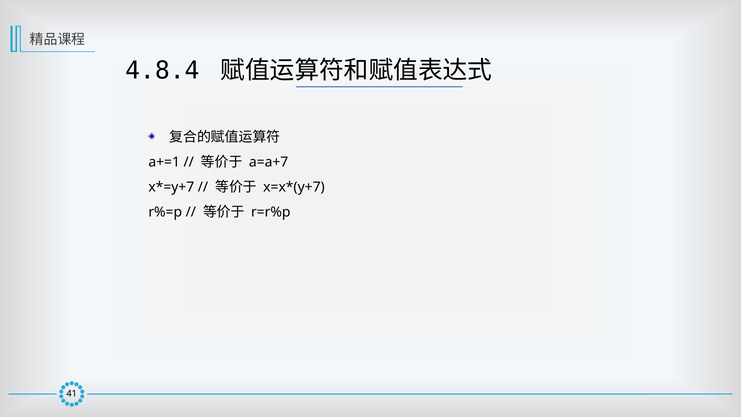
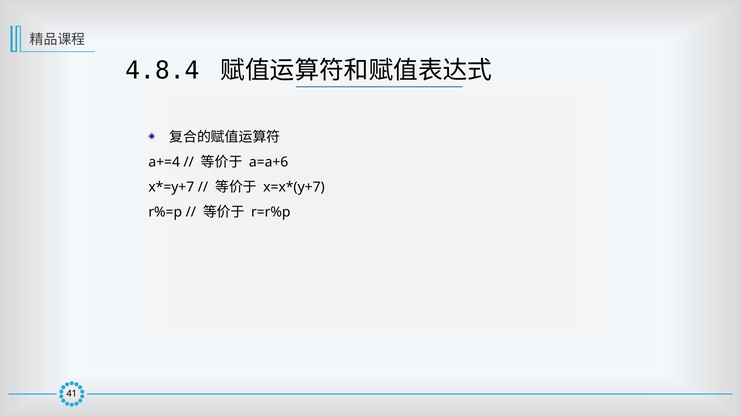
a+=1: a+=1 -> a+=4 (164, 162)
a=a+7: a=a+7 -> a=a+6 (269, 162)
